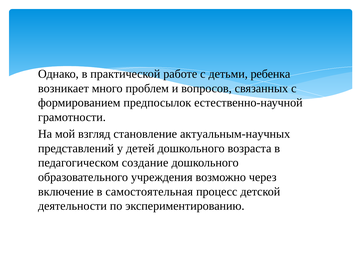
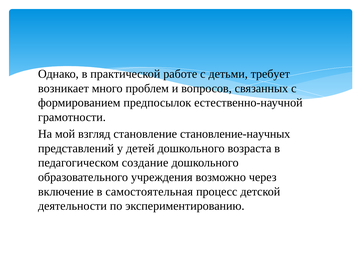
ребенка: ребенка -> требует (270, 74)
актуальным-научных: актуальным-научных -> становление-научных (235, 134)
